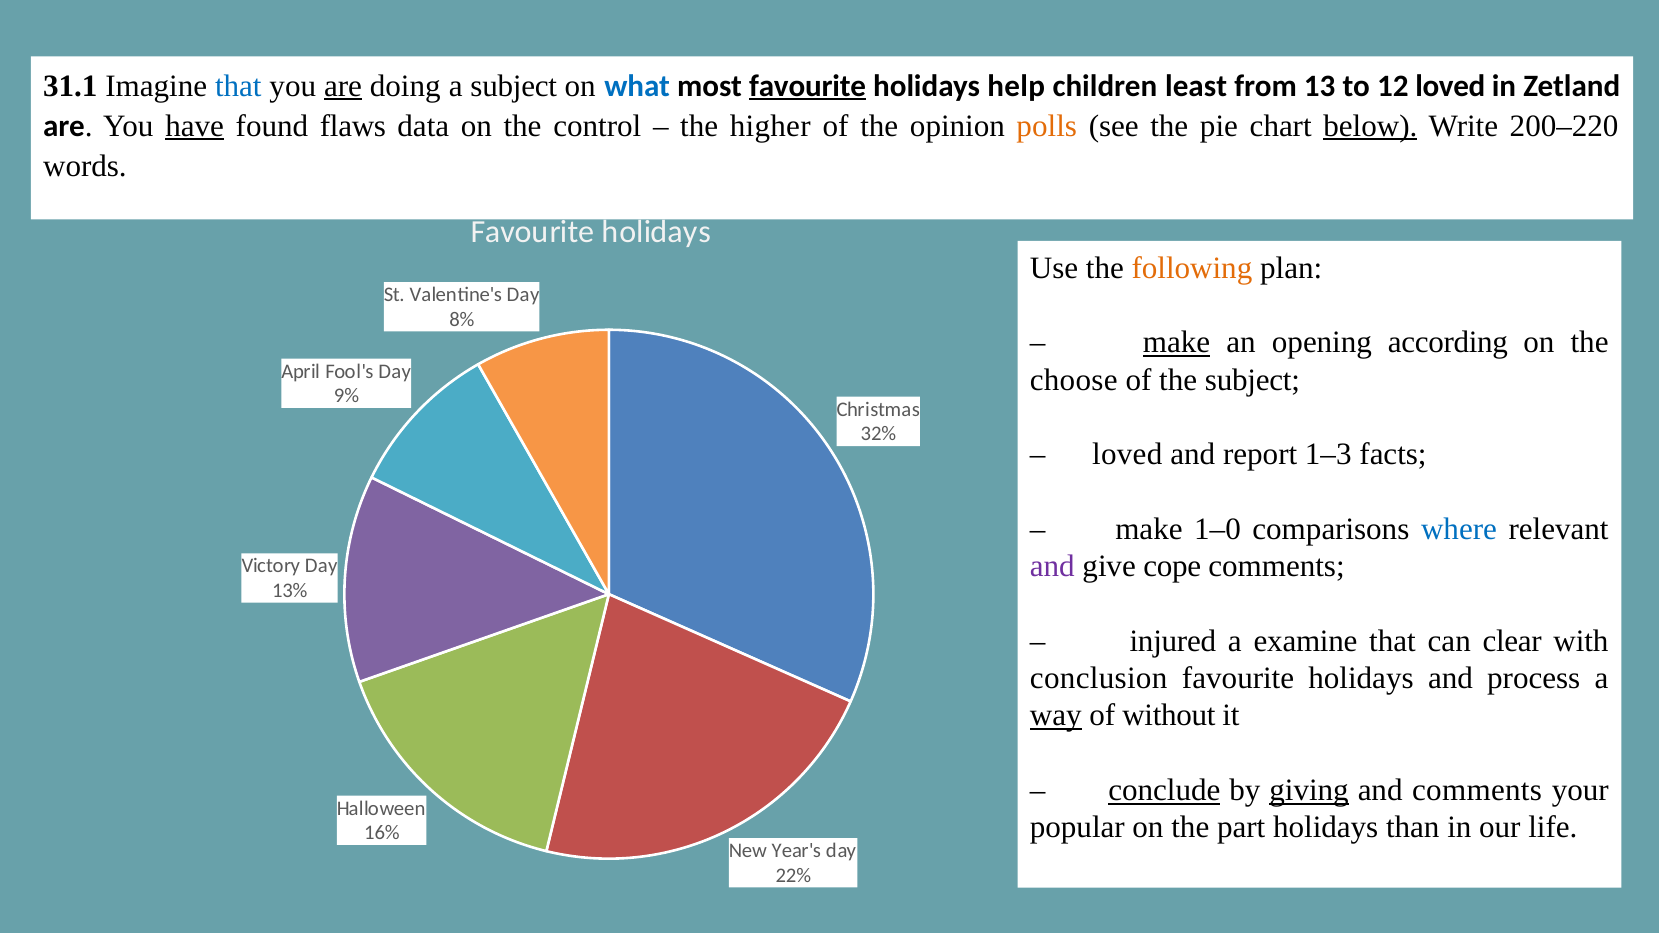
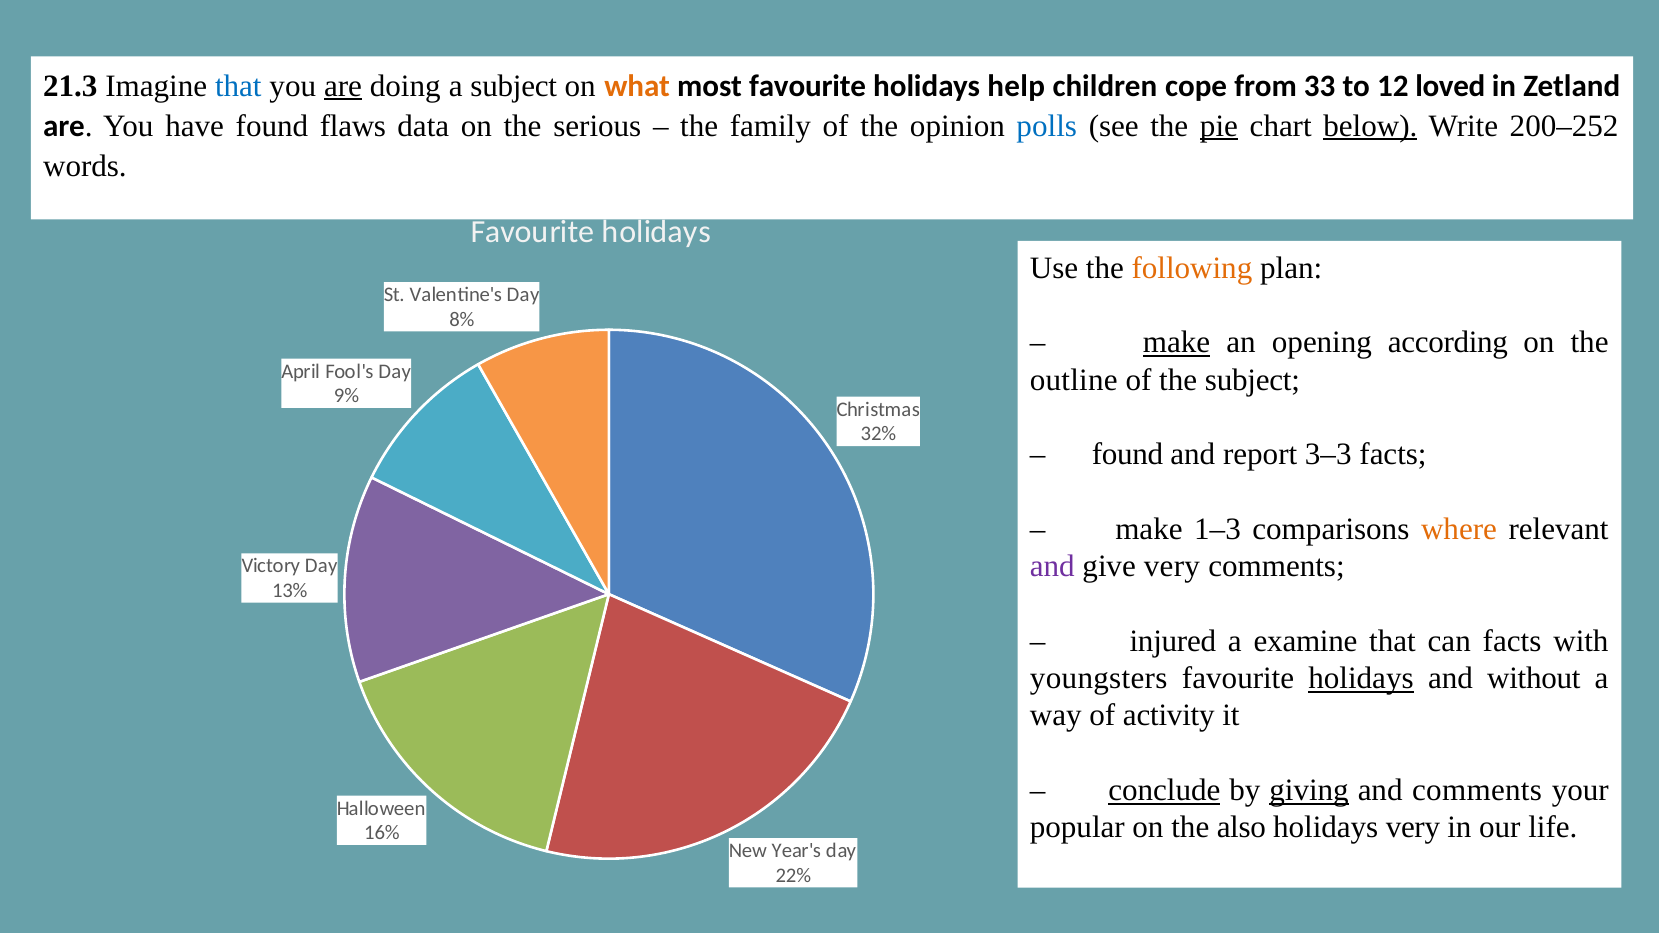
31.1: 31.1 -> 21.3 (70, 86)
what colour: blue -> orange (637, 86)
favourite underline: present -> none (808, 86)
least: least -> cope (1196, 86)
13: 13 -> 33 (1320, 86)
have underline: present -> none (195, 126)
control: control -> serious (597, 126)
higher: higher -> family (770, 126)
polls colour: orange -> blue (1047, 126)
pie underline: none -> present (1219, 126)
200–220: 200–220 -> 200–252 (1564, 126)
choose: choose -> outline (1074, 380)
loved: loved -> found (1128, 455)
1–3: 1–3 -> 3–3 (1328, 455)
1–0: 1–0 -> 1–3 (1217, 529)
where colour: blue -> orange (1459, 529)
give cope: cope -> very (1172, 566)
can clear: clear -> facts (1512, 641)
conclusion: conclusion -> youngsters (1099, 678)
holidays underline: none -> present (1361, 678)
process: process -> without (1534, 678)
way underline: present -> none (1056, 716)
without: without -> activity (1169, 716)
part: part -> also (1241, 828)
holidays than: than -> very (1413, 828)
